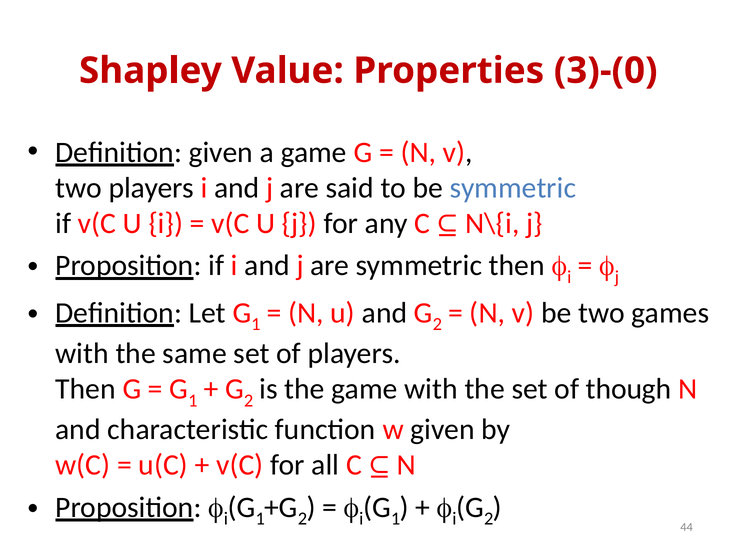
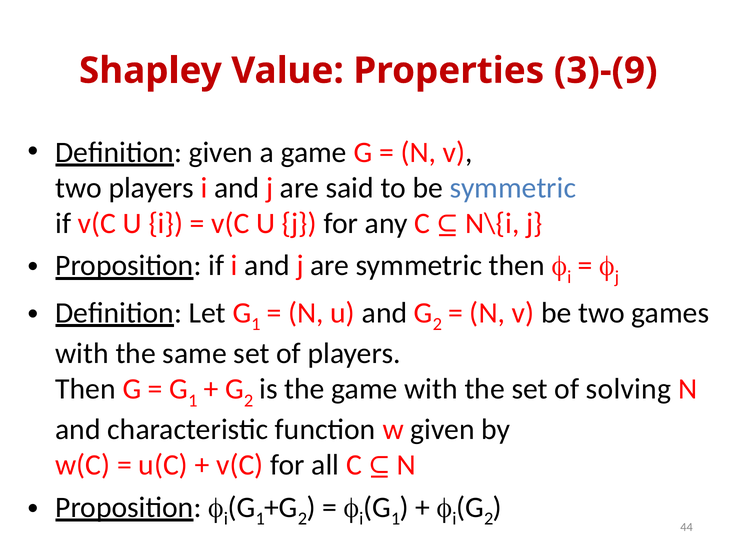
3)-(0: 3)-(0 -> 3)-(9 (606, 71)
though: though -> solving (628, 389)
